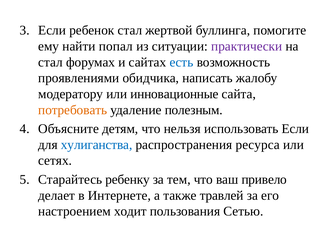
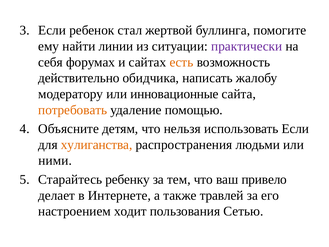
попал: попал -> линии (116, 46)
стал: стал -> себя (51, 62)
есть colour: blue -> orange (181, 62)
проявлениями: проявлениями -> действительно (79, 78)
полезным: полезным -> помощью (194, 110)
хулиганства colour: blue -> orange (97, 145)
ресурса: ресурса -> людьми (258, 145)
сетях: сетях -> ними (55, 160)
